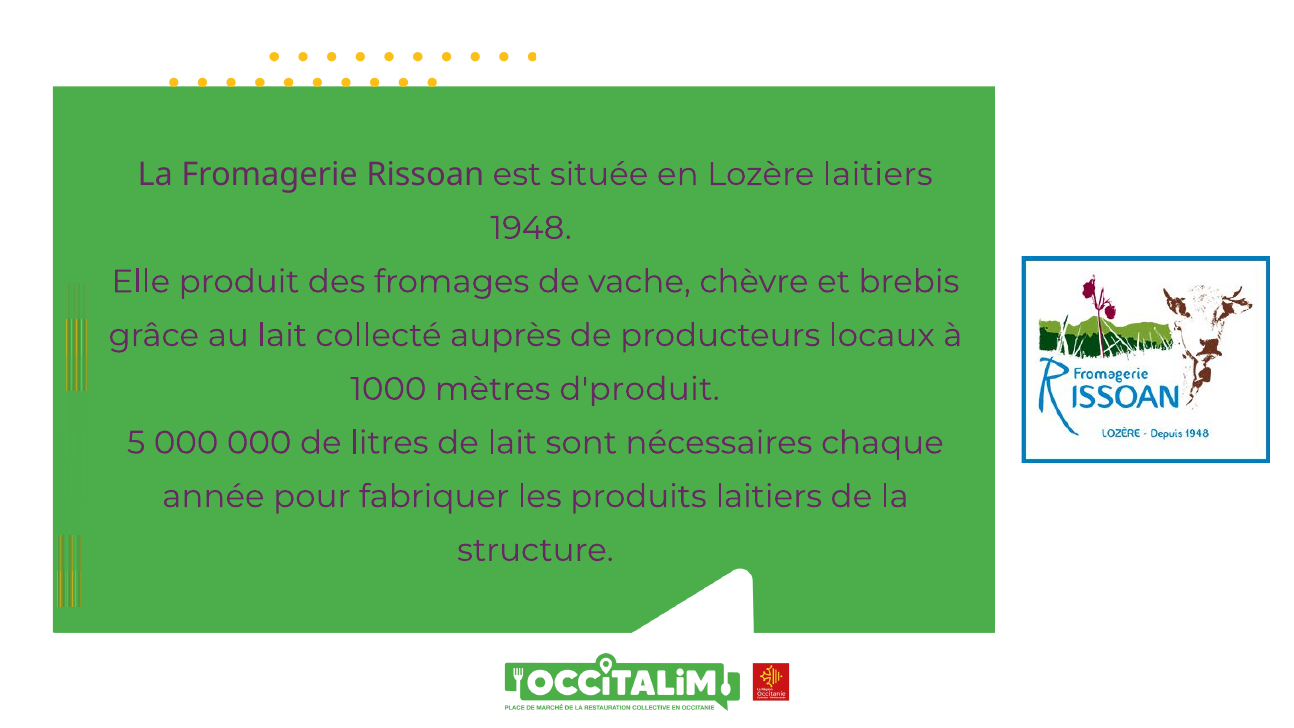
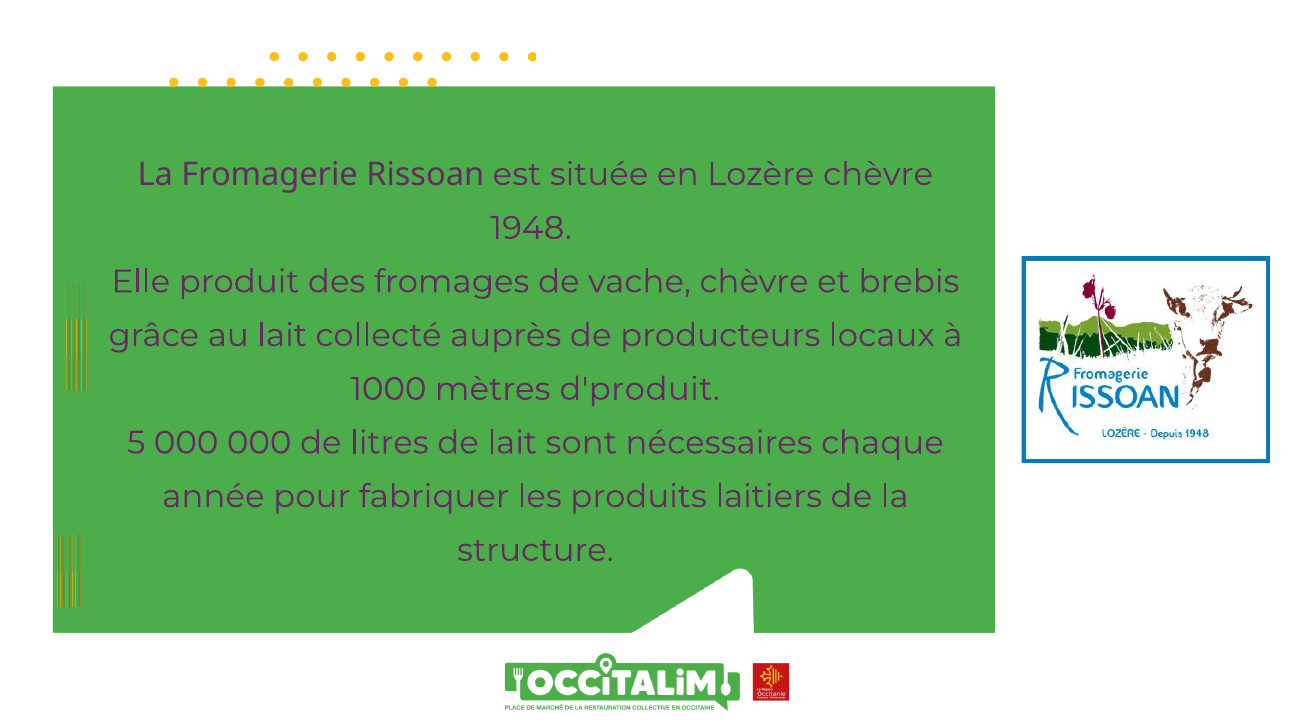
Lozère laitiers: laitiers -> chèvre (878, 174)
